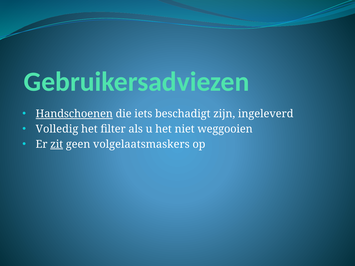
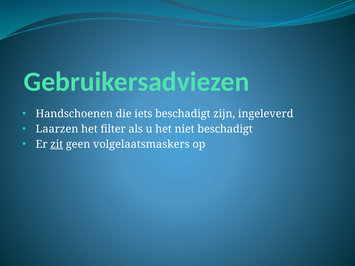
Handschoenen underline: present -> none (74, 114)
Volledig: Volledig -> Laarzen (57, 129)
niet weggooien: weggooien -> beschadigt (225, 129)
